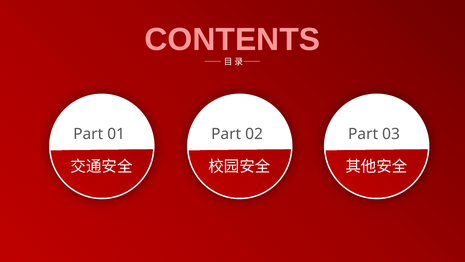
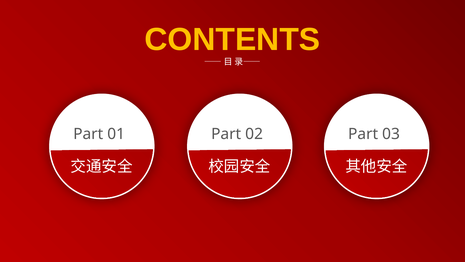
CONTENTS colour: pink -> yellow (232, 40)
